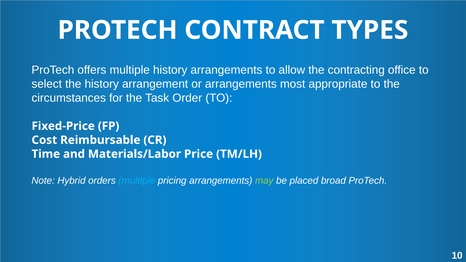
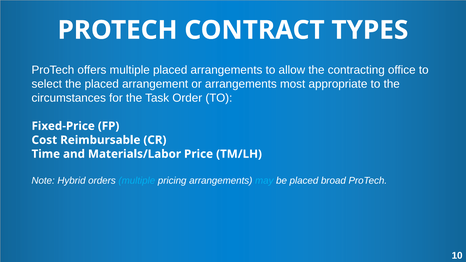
multiple history: history -> placed (170, 70)
the history: history -> placed (102, 84)
may colour: light green -> light blue (264, 181)
